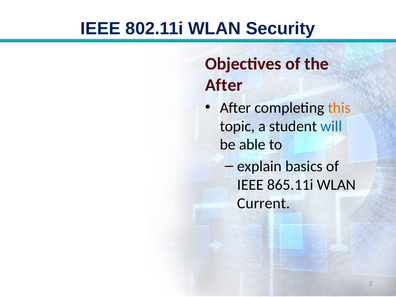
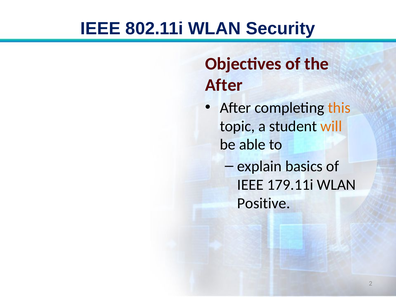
will colour: blue -> orange (331, 126)
865.11i: 865.11i -> 179.11i (290, 185)
Current: Current -> Positive (264, 203)
